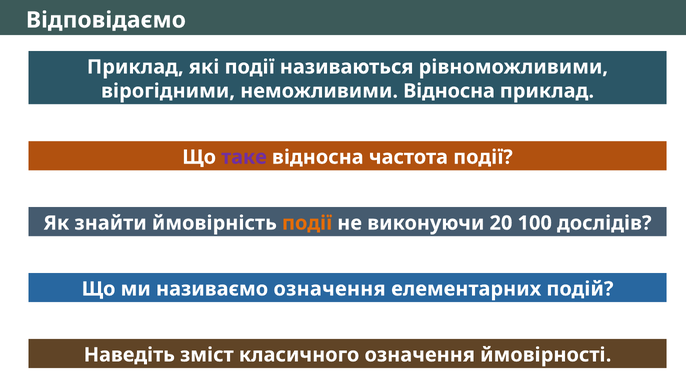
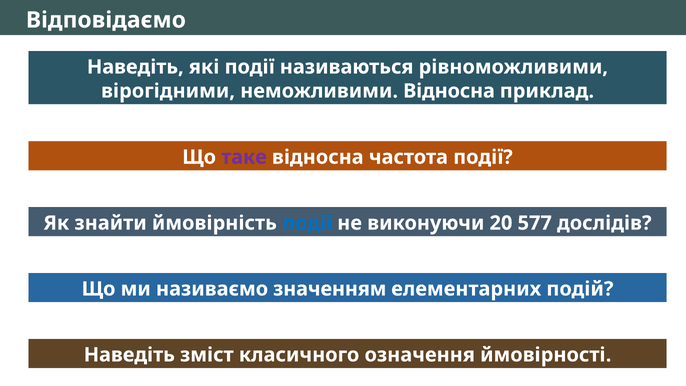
Приклад: Приклад -> Наведіть (135, 67)
події colour: orange -> blue (307, 223)
100: 100 -> 577 (535, 223)
називаємо означення: означення -> значенням (330, 289)
